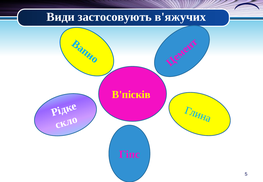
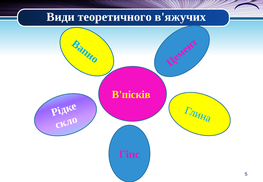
застосовують: застосовують -> теоретичного (115, 17)
